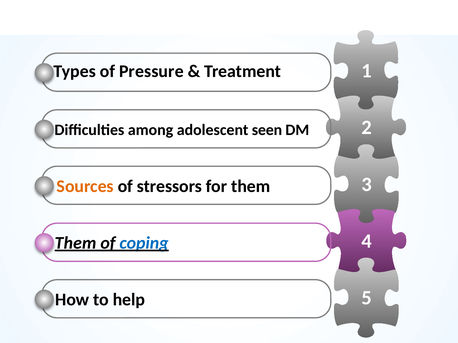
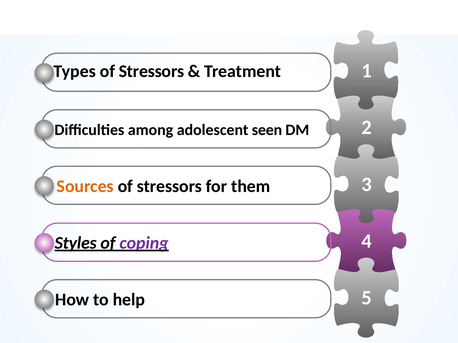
Types of Pressure: Pressure -> Stressors (151, 71)
Them: Them -> Styles (76, 243)
coping colour: blue -> purple (144, 243)
